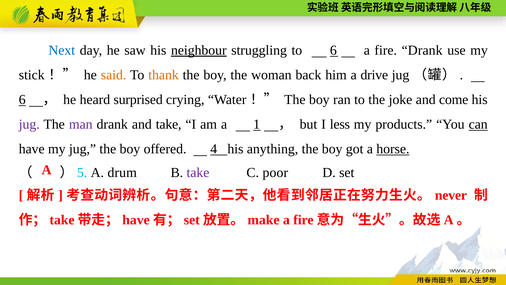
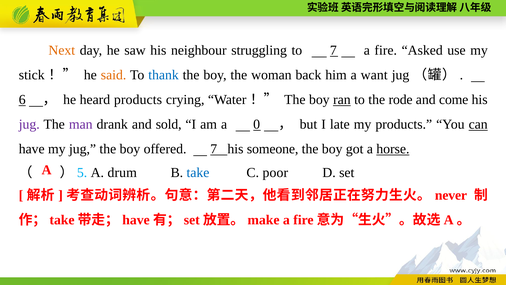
Next colour: blue -> orange (62, 50)
neighbour underline: present -> none (199, 50)
to 6: 6 -> 7 (333, 50)
fire Drank: Drank -> Asked (422, 50)
thank colour: orange -> blue (164, 75)
drive: drive -> want (374, 75)
heard surprised: surprised -> products (138, 100)
ran underline: none -> present (342, 100)
joke: joke -> rode (401, 100)
and take: take -> sold (169, 124)
1: 1 -> 0 (257, 124)
less: less -> late (340, 124)
offered 4: 4 -> 7 (214, 149)
anything: anything -> someone (273, 149)
take colour: purple -> blue (198, 172)
